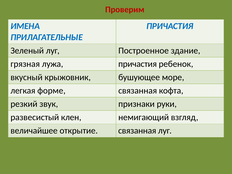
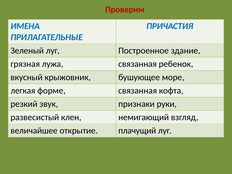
лужа причастия: причастия -> связанная (138, 64)
открытие связанная: связанная -> плачущий (137, 131)
